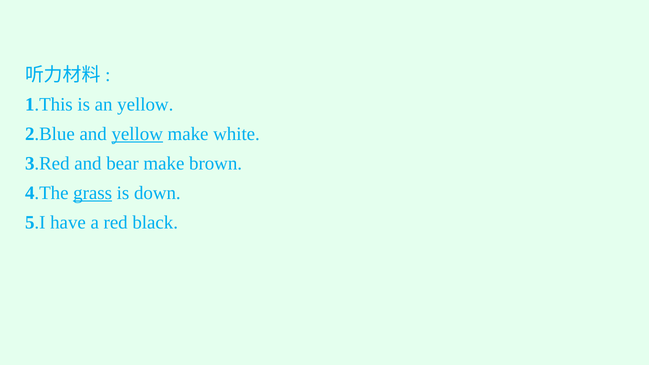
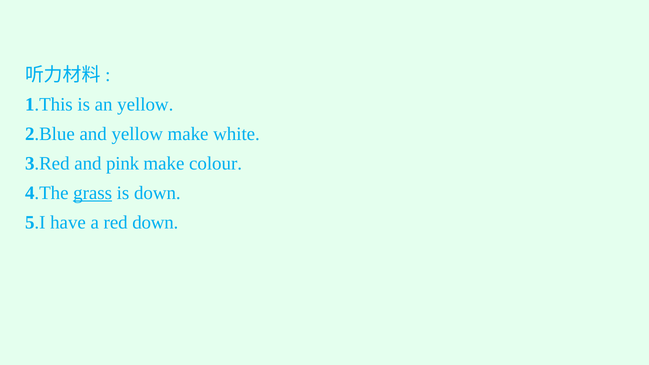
yellow underline: present -> none (137, 134)
bear: bear -> pink (123, 163)
brown: brown -> colour (216, 163)
red black: black -> down (155, 222)
